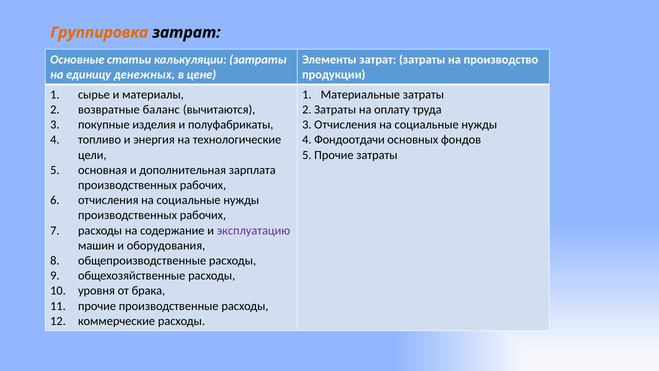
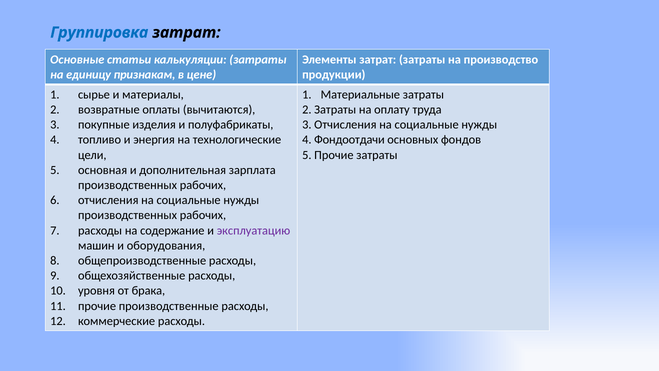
Группировка colour: orange -> blue (99, 32)
денежных: денежных -> признакам (145, 74)
баланс: баланс -> оплаты (161, 110)
